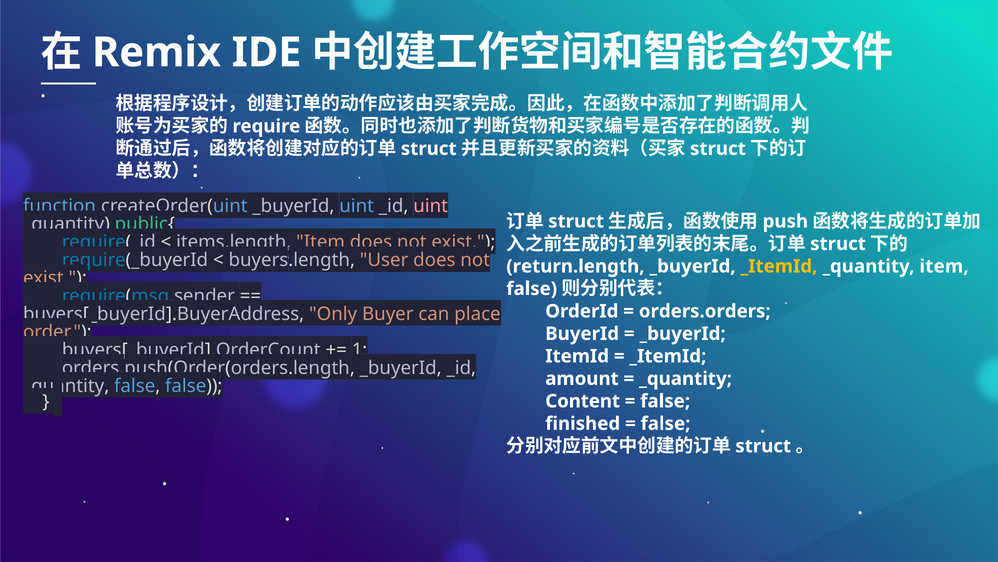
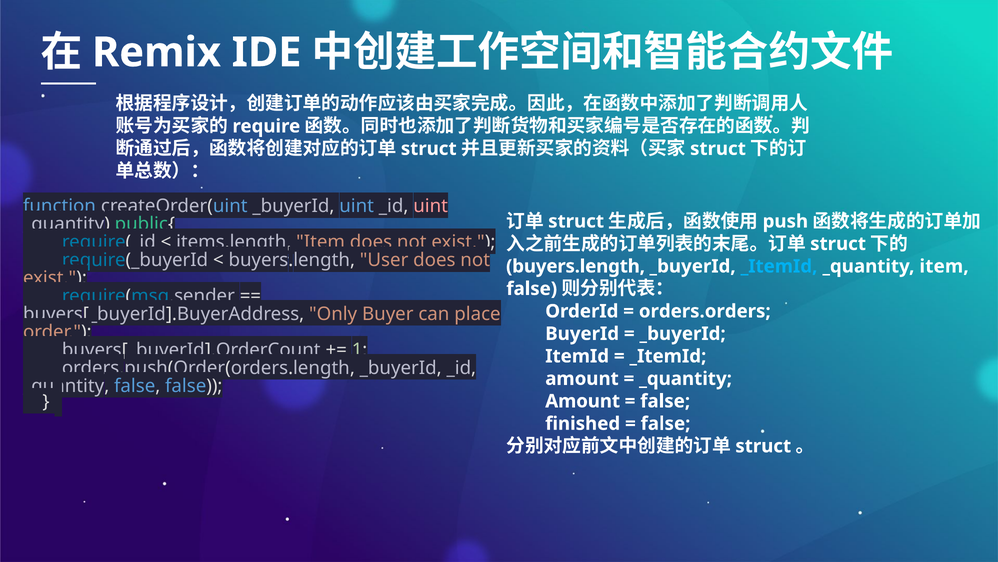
return.length: return.length -> buyers.length (576, 266)
_ItemId colour: yellow -> light blue (779, 266)
Content: Content -> Amount (583, 401)
